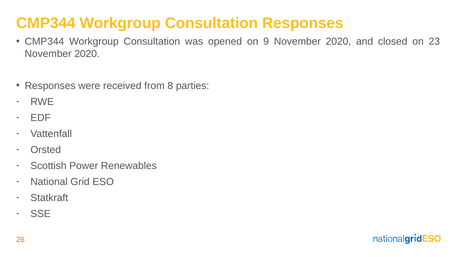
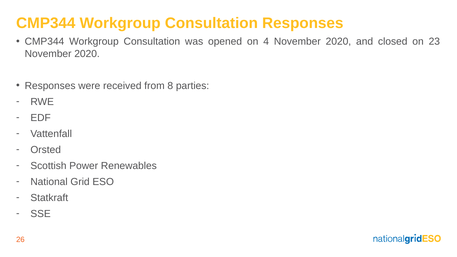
9: 9 -> 4 (266, 42)
